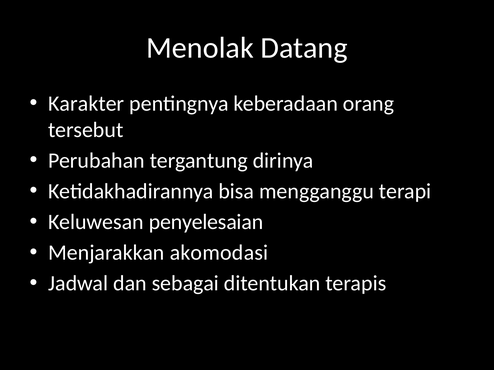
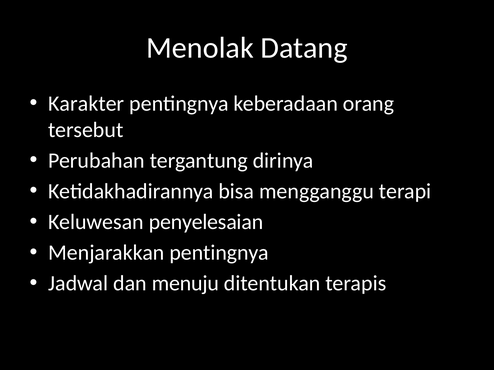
Menjarakkan akomodasi: akomodasi -> pentingnya (219, 253)
sebagai: sebagai -> menuju (185, 284)
